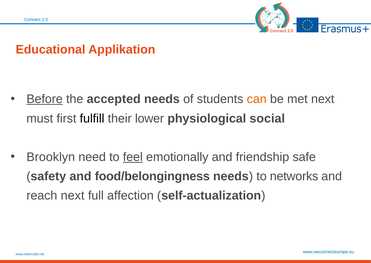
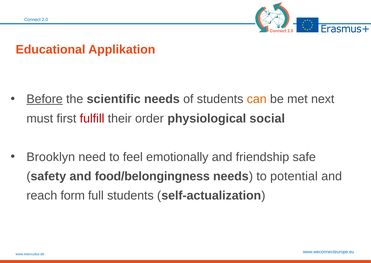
accepted: accepted -> scientific (114, 99)
fulfill colour: black -> red (92, 118)
lower: lower -> order (149, 118)
feel underline: present -> none (133, 157)
networks: networks -> potential (294, 176)
reach next: next -> form (73, 195)
full affection: affection -> students (130, 195)
